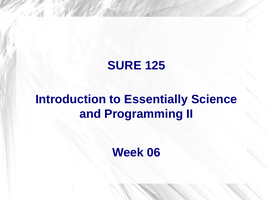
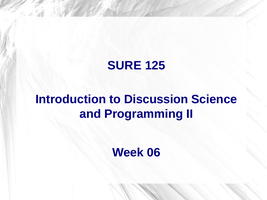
Essentially: Essentially -> Discussion (156, 99)
